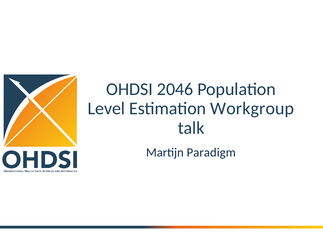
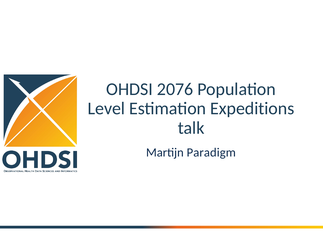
2046: 2046 -> 2076 (175, 89)
Workgroup: Workgroup -> Expeditions (252, 109)
